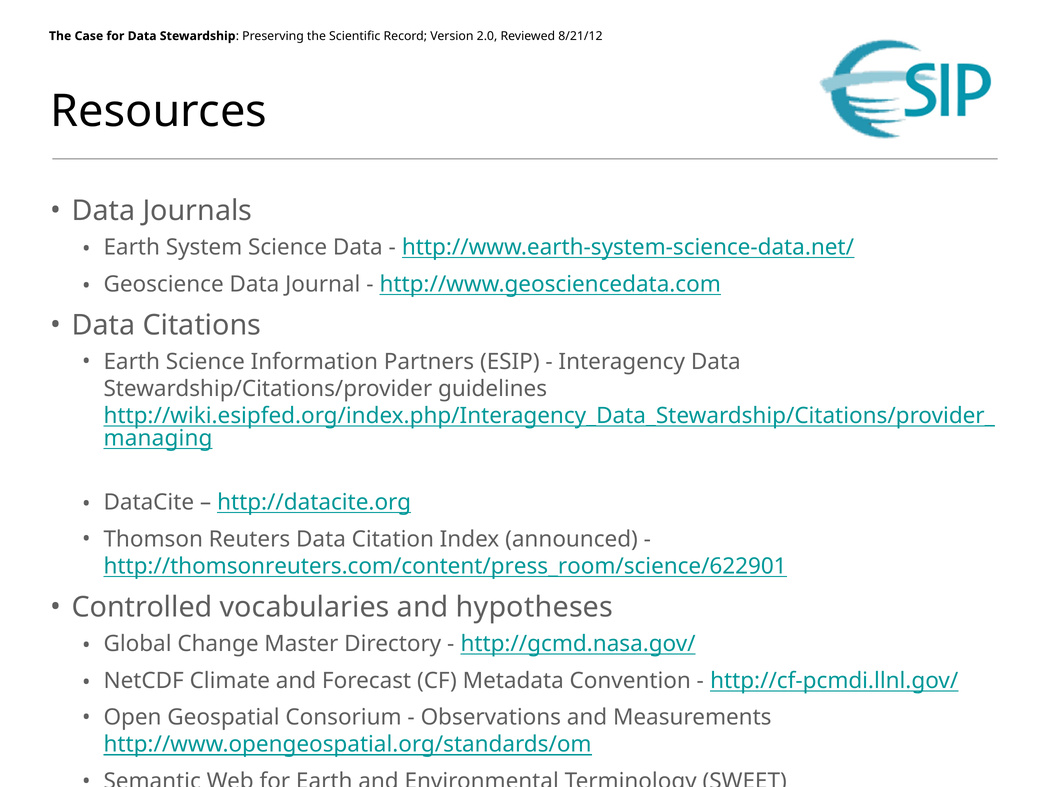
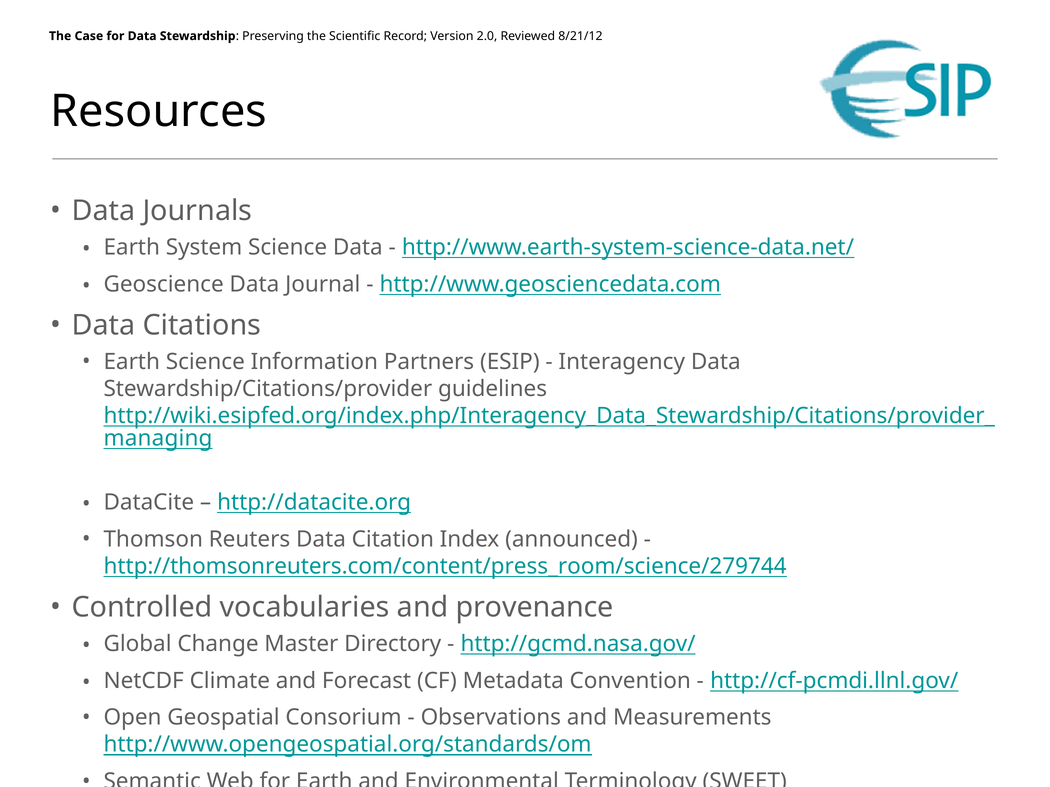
http://thomsonreuters.com/content/press_room/science/622901: http://thomsonreuters.com/content/press_room/science/622901 -> http://thomsonreuters.com/content/press_room/science/279744 (445, 567)
hypotheses: hypotheses -> provenance (535, 608)
